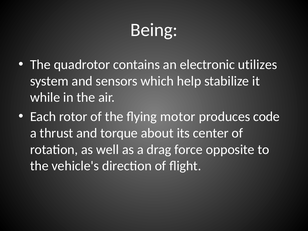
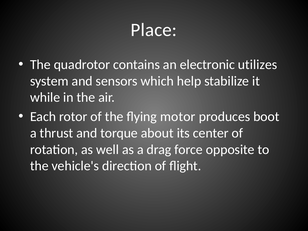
Being: Being -> Place (154, 30)
code: code -> boot (266, 117)
